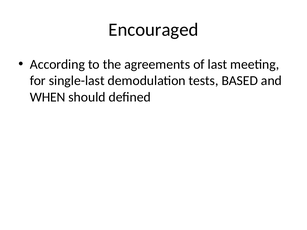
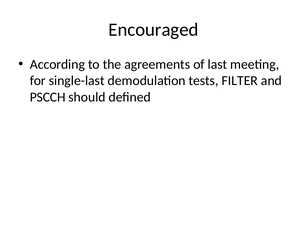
BASED: BASED -> FILTER (240, 81)
WHEN: WHEN -> PSCCH (48, 97)
